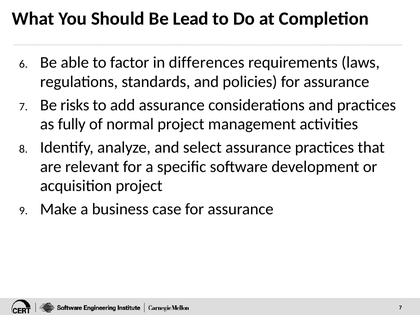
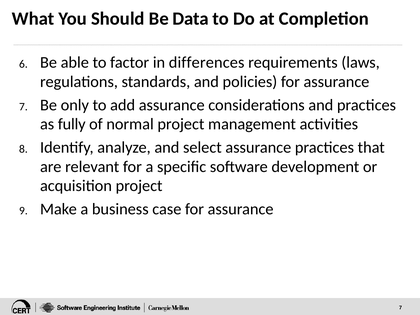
Lead: Lead -> Data (191, 19)
risks: risks -> only (75, 105)
